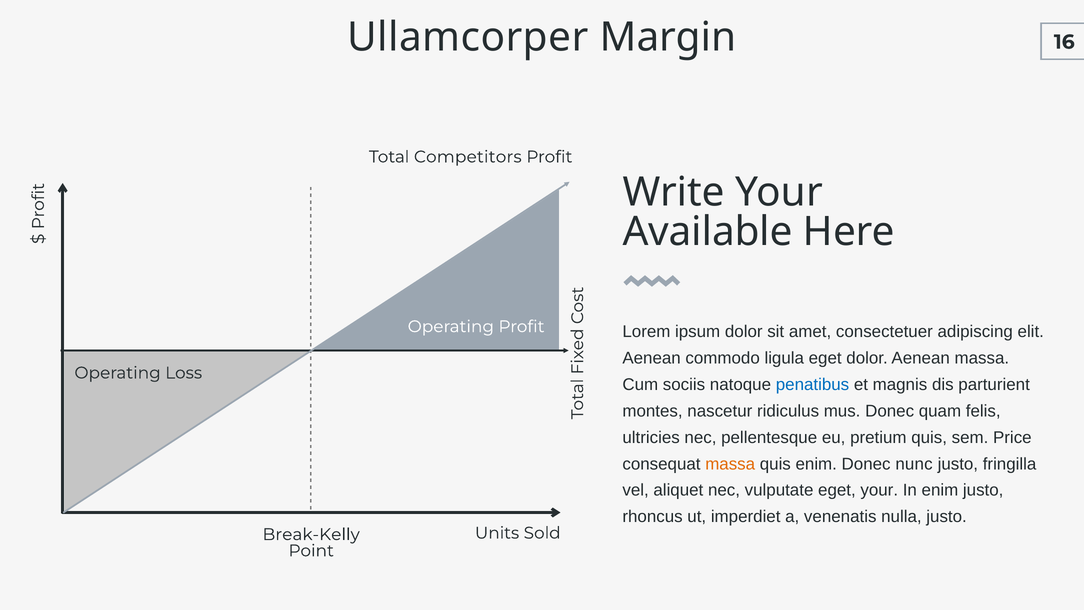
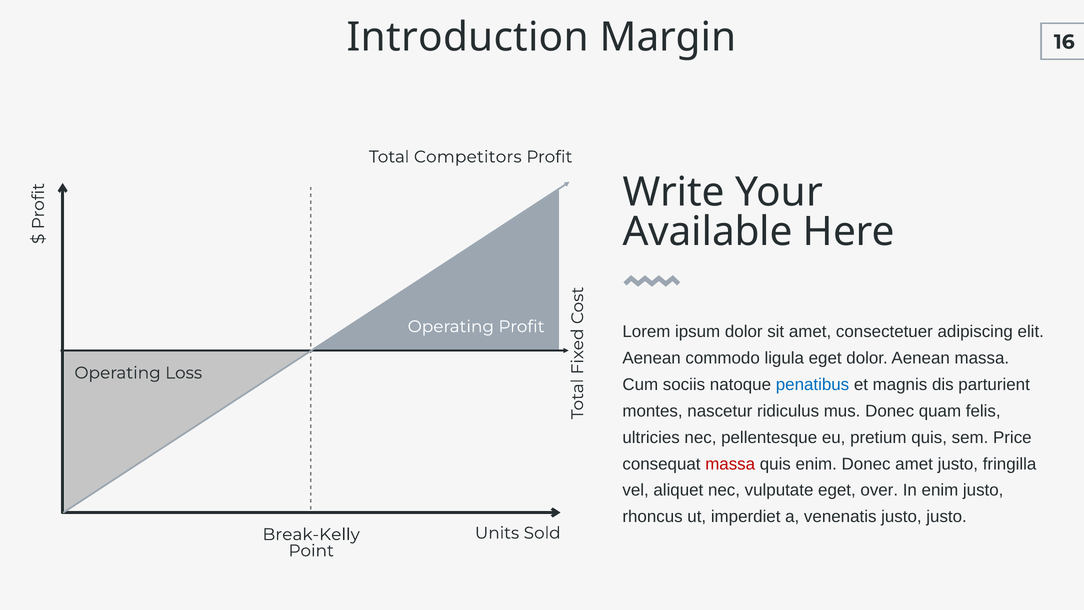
Ullamcorper: Ullamcorper -> Introduction (468, 38)
massa colour: orange -> red (730, 464)
Donec nunc: nunc -> amet (914, 464)
eget your: your -> over (879, 490)
venenatis nulla: nulla -> justo (901, 517)
